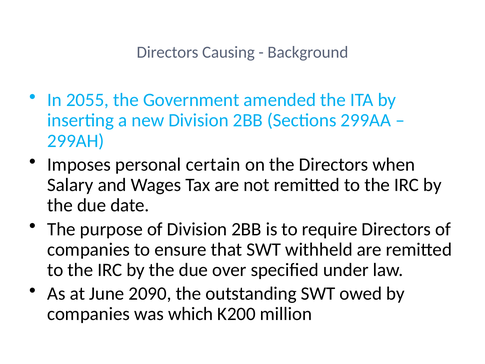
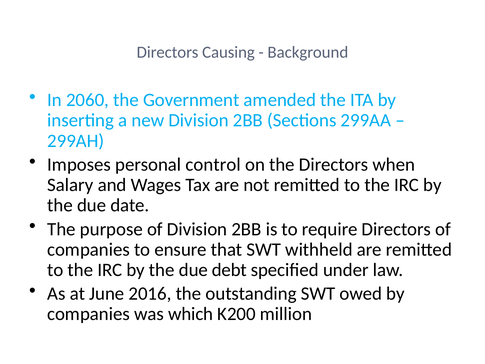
2055: 2055 -> 2060 (88, 100)
certain: certain -> control (213, 164)
over: over -> debt (229, 270)
2090: 2090 -> 2016 (150, 294)
